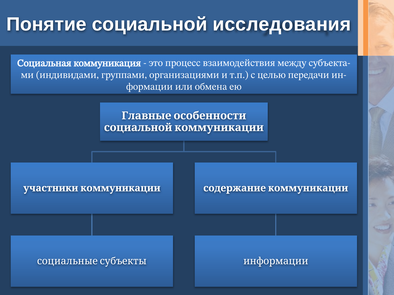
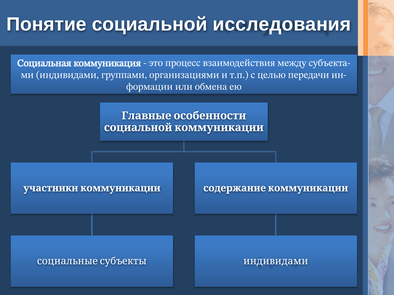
информации: информации -> индивидами (276, 262)
